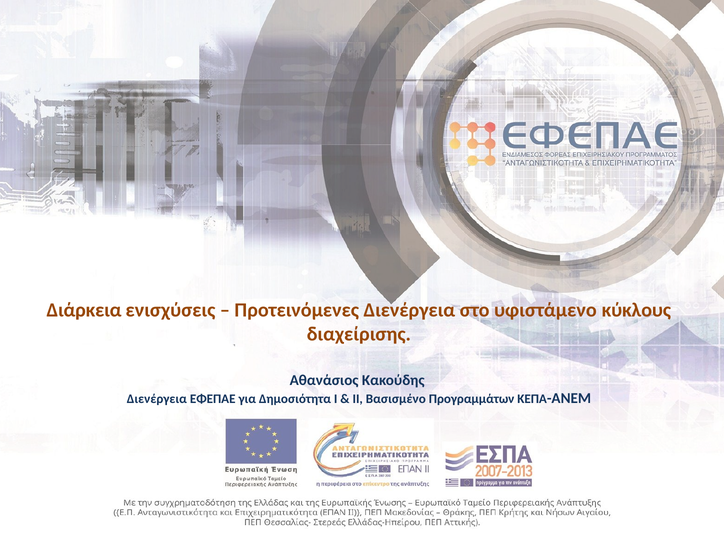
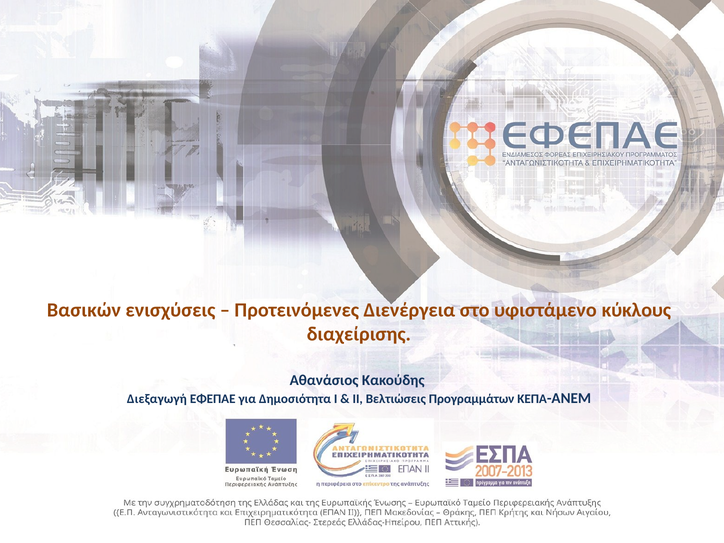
Διάρκεια: Διάρκεια -> Βασικών (84, 310)
Διενέργεια: Διενέργεια -> Διεξαγωγή (157, 399)
Βασισμένο: Βασισμένο -> Βελτιώσεις (396, 399)
